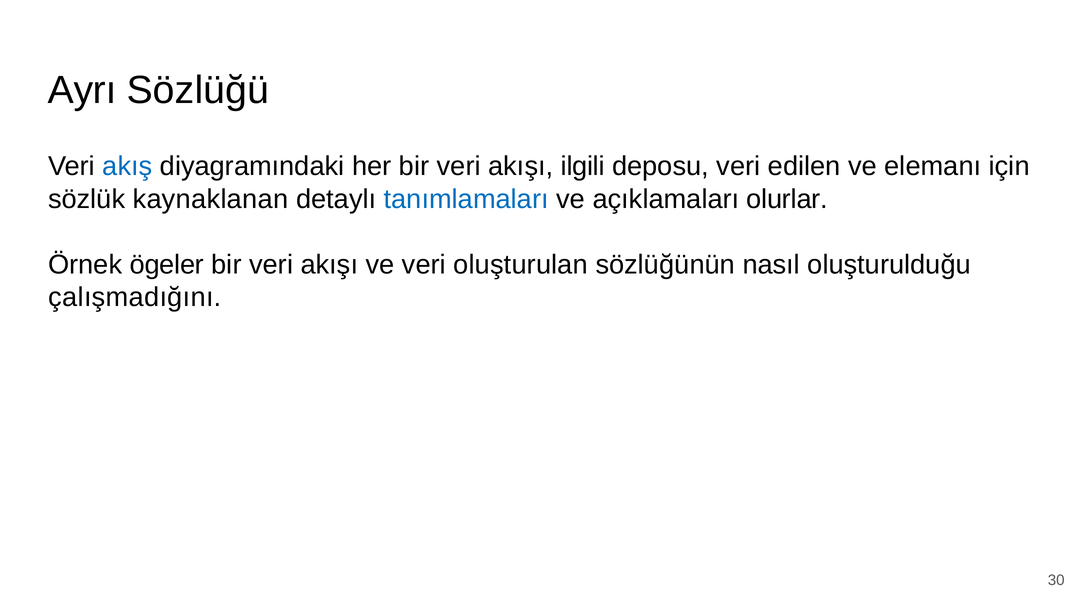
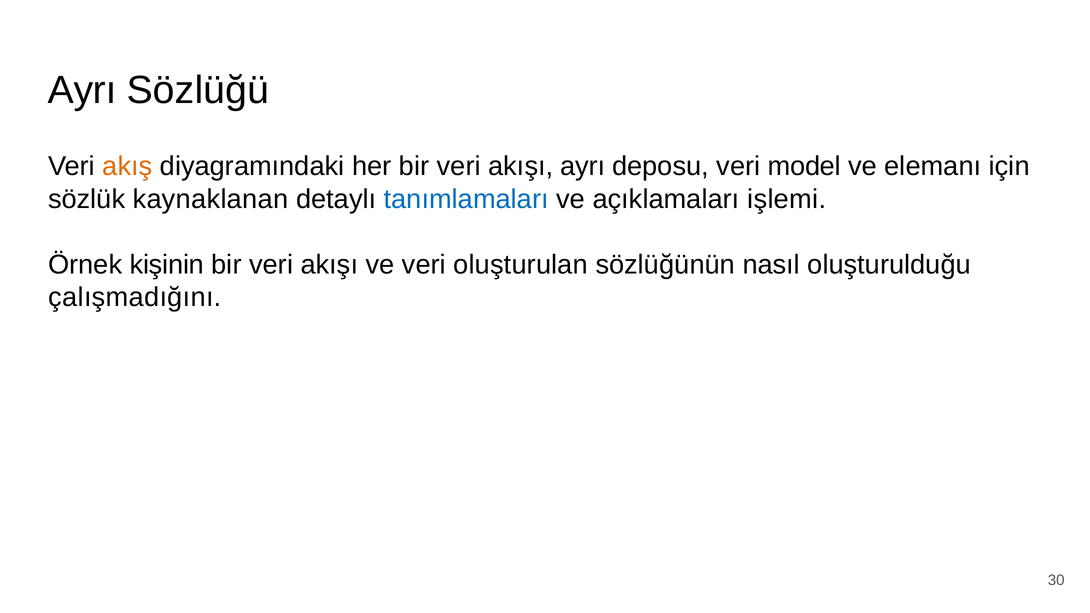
akış colour: blue -> orange (127, 167)
akışı ilgili: ilgili -> ayrı (583, 167)
edilen: edilen -> model (804, 167)
olurlar: olurlar -> işlemi (787, 199)
ögeler: ögeler -> kişinin (167, 265)
